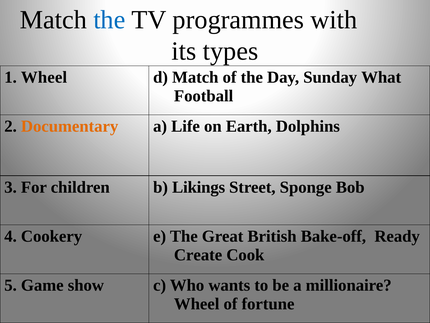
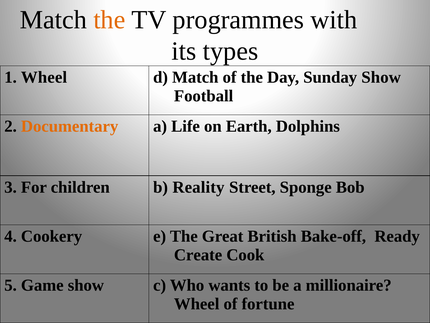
the colour: blue -> orange (109, 20)
Sunday What: What -> Show (381, 77)
Likings: Likings -> Reality (198, 187)
